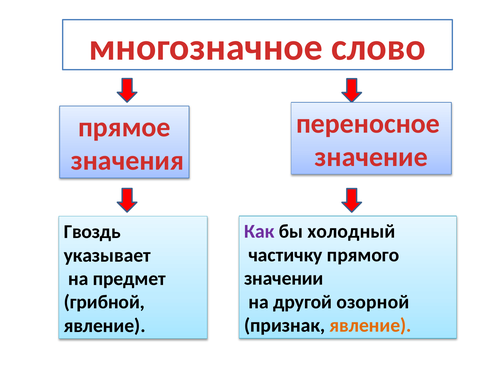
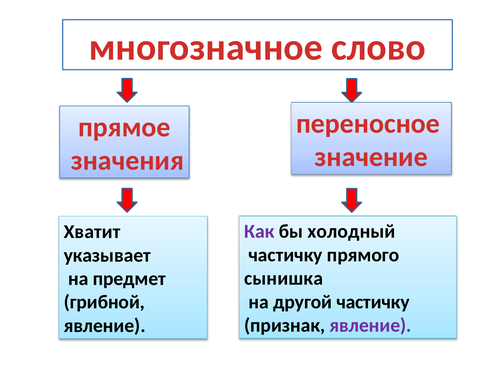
Гвоздь: Гвоздь -> Хватит (92, 231)
значении: значении -> сынишка (284, 278)
другой озорной: озорной -> частичку (373, 302)
явление colour: orange -> purple (370, 325)
